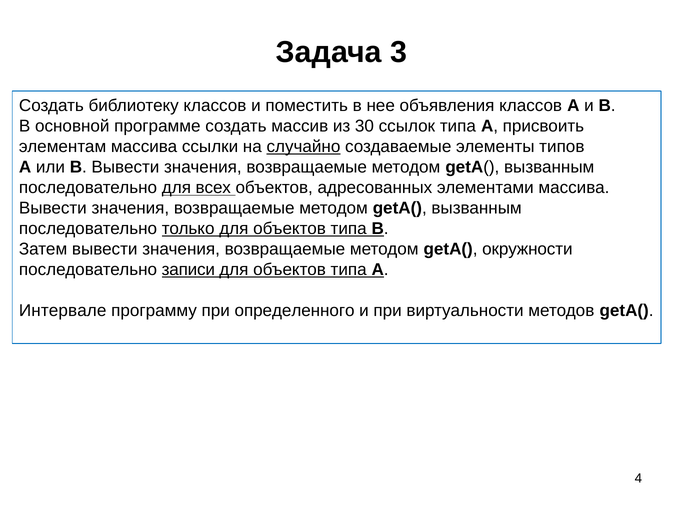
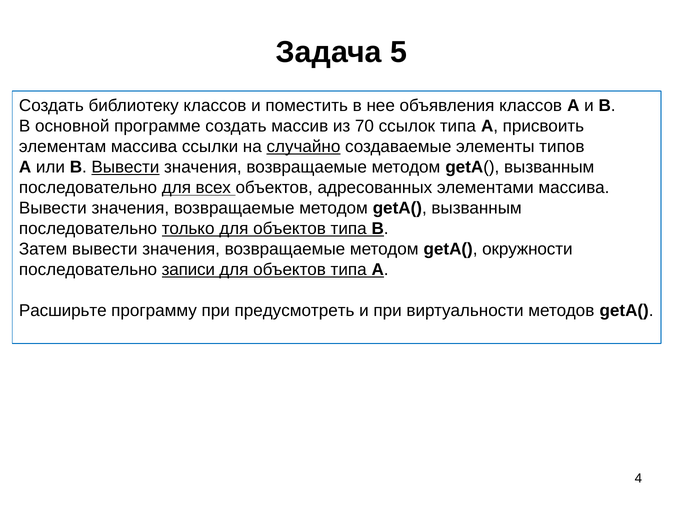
3: 3 -> 5 (398, 52)
30: 30 -> 70 (364, 126)
Вывести underline: none -> present (125, 167)
Интервале: Интервале -> Расширьте (63, 311)
определенного: определенного -> предусмотреть (295, 311)
